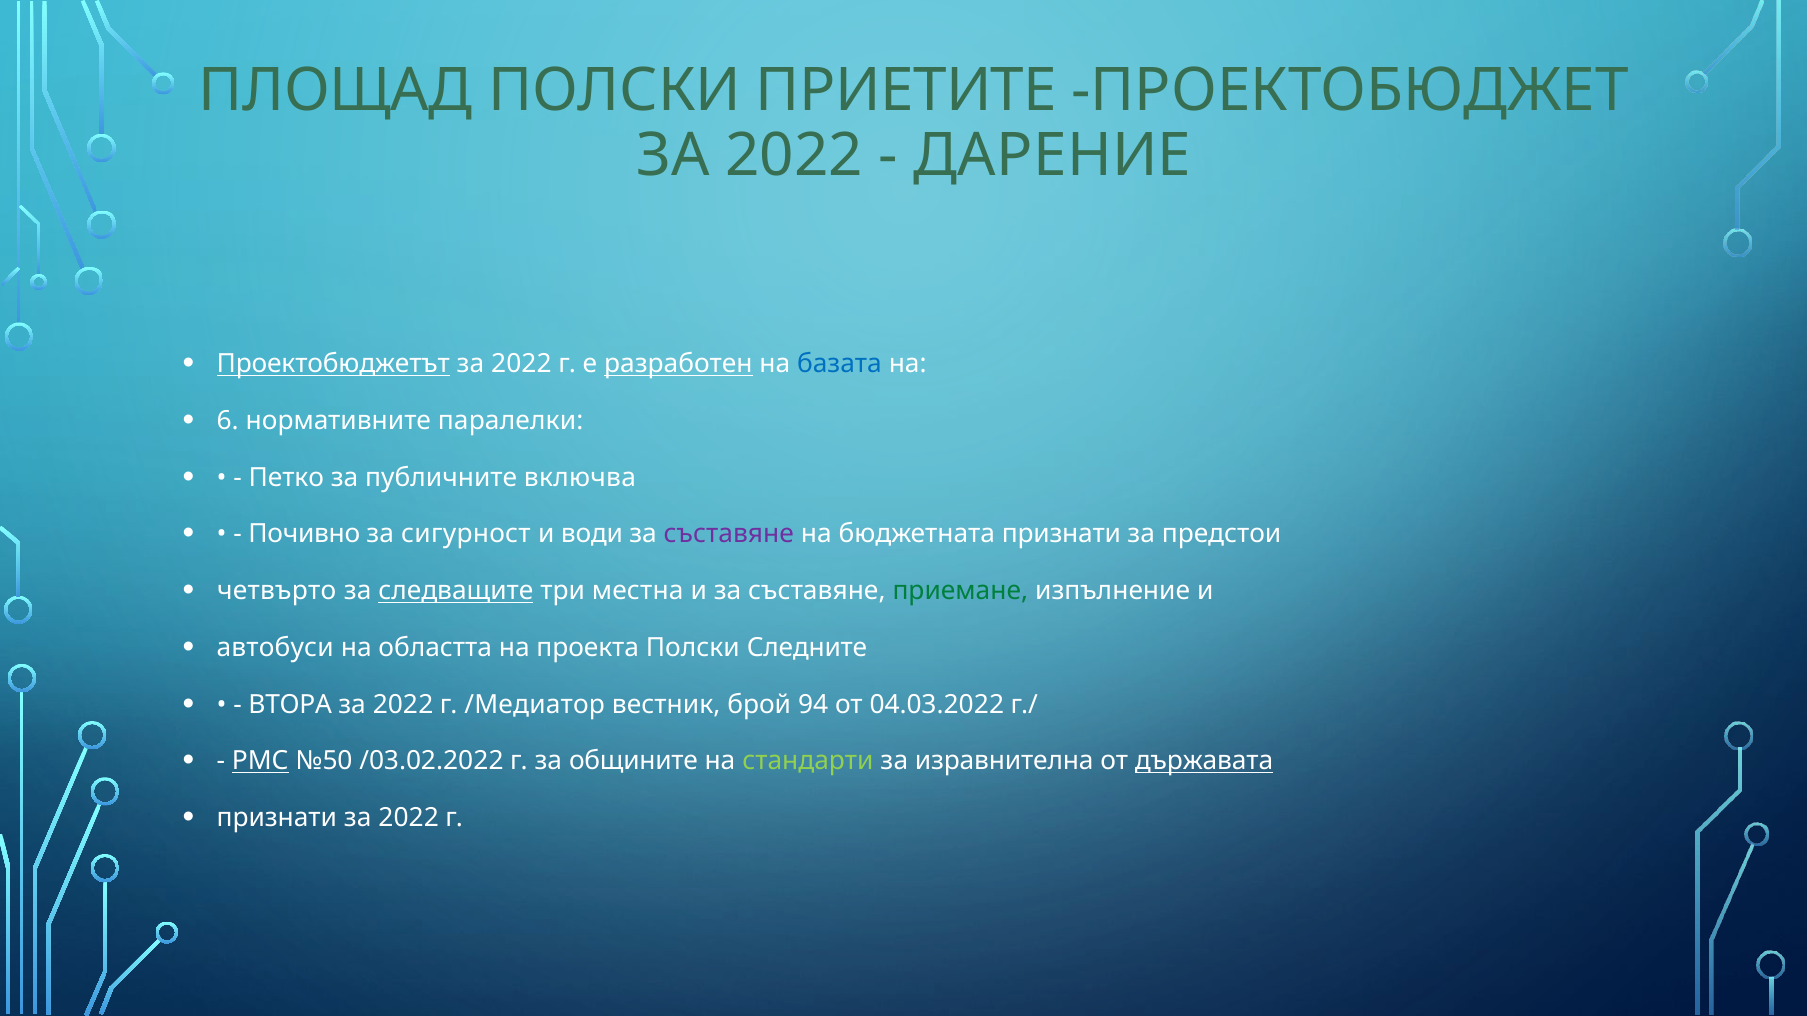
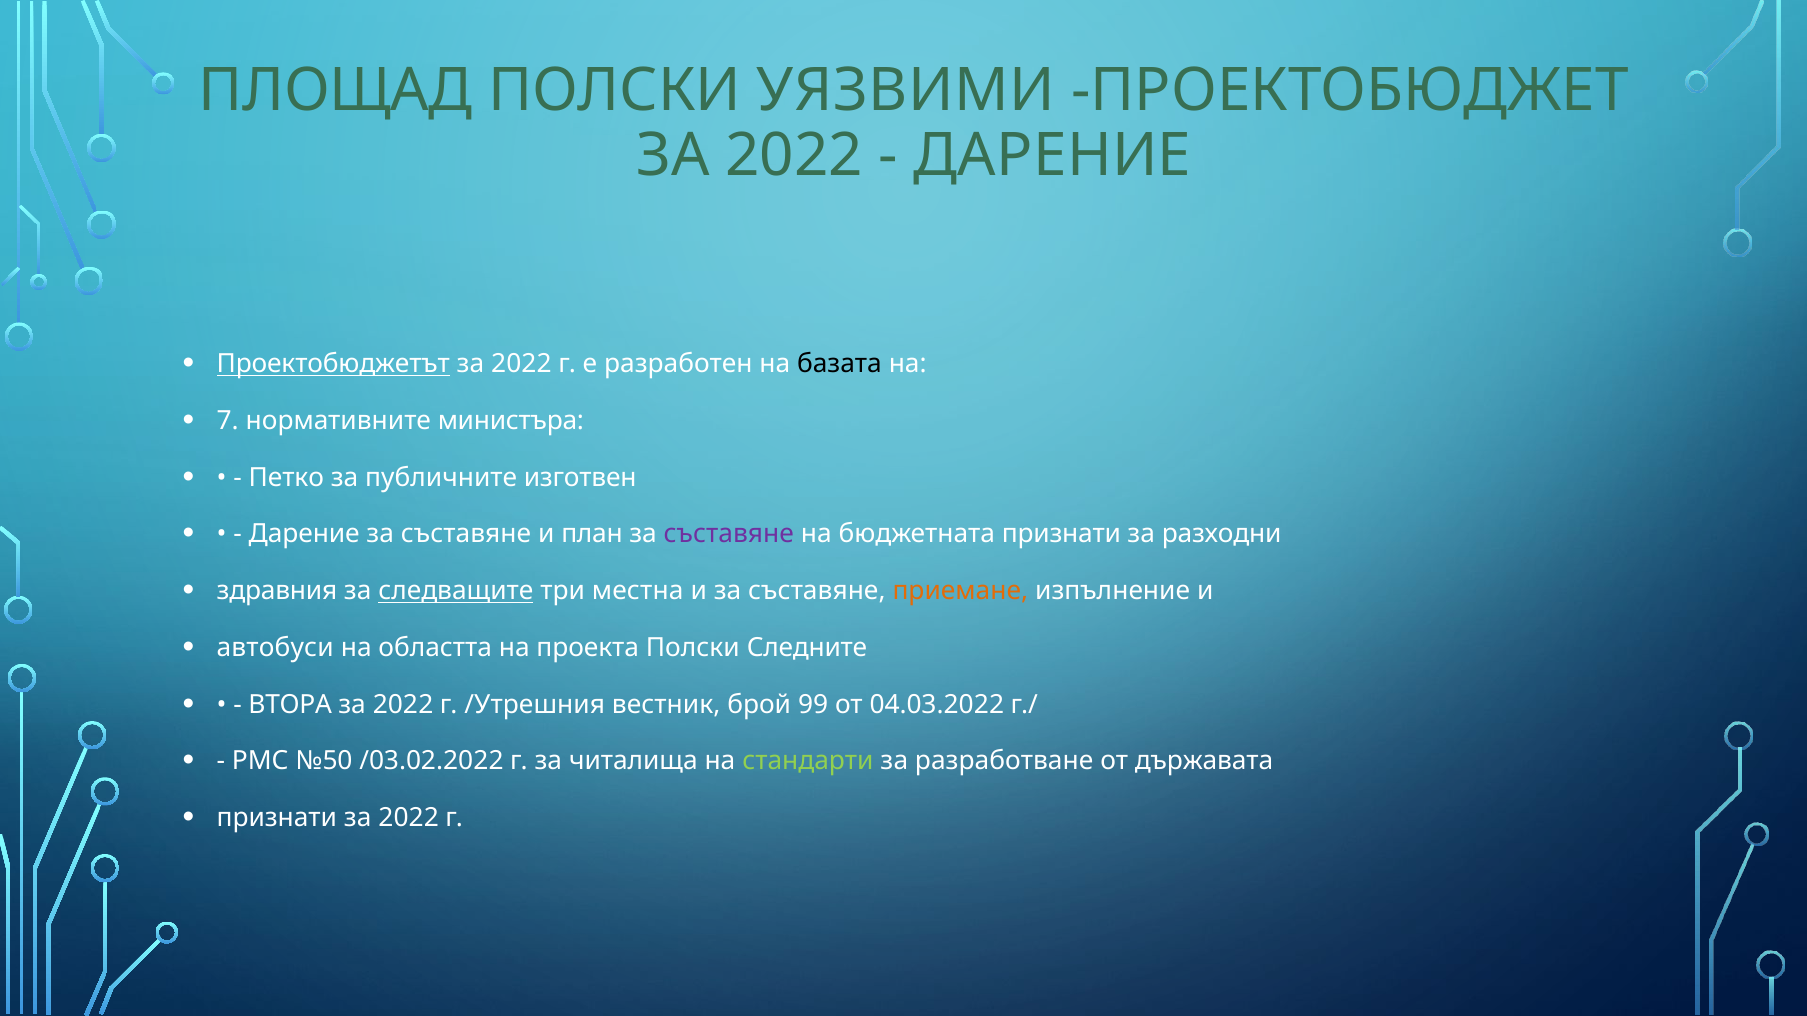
ПРИЕТИТЕ: ПРИЕТИТЕ -> УЯЗВИМИ (906, 90)
разработен underline: present -> none (678, 364)
базата colour: blue -> black (839, 364)
6: 6 -> 7 (228, 421)
паралелки: паралелки -> министъра (511, 421)
включва: включва -> изготвен (580, 478)
Почивно: Почивно -> Дарение (304, 534)
сигурност: сигурност -> съставяне (466, 534)
води: води -> план (592, 534)
предстои: предстои -> разходни (1222, 534)
четвърто: четвърто -> здравния (277, 591)
приемане colour: green -> orange (960, 591)
/Медиатор: /Медиатор -> /Утрешния (535, 705)
94: 94 -> 99 (813, 705)
РМС underline: present -> none (260, 762)
общините: общините -> читалища (633, 762)
изравнителна: изравнителна -> разработване (1004, 762)
държавата underline: present -> none (1204, 762)
